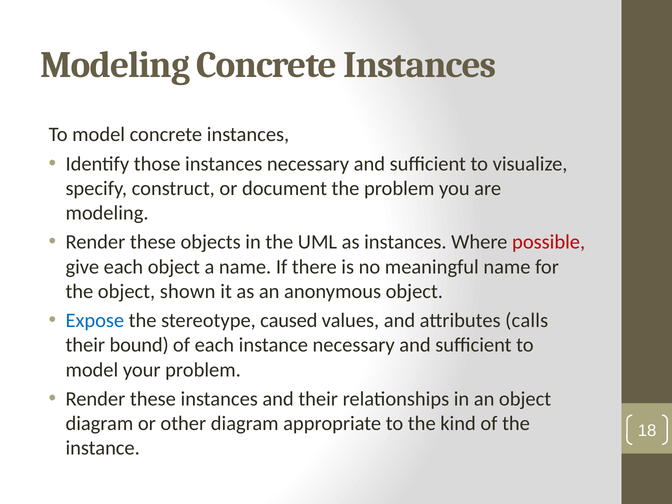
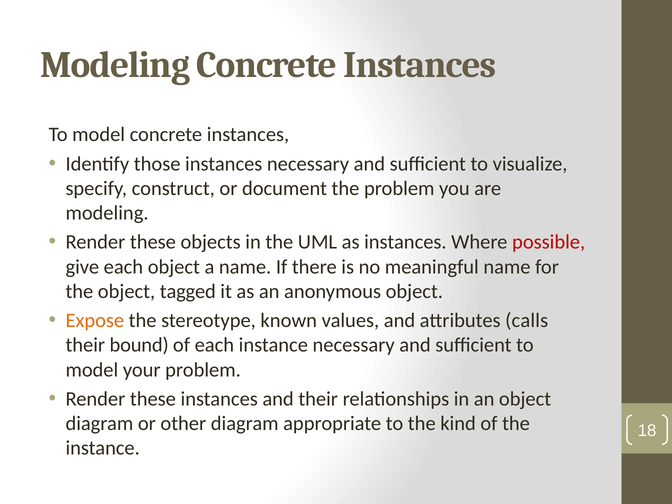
shown: shown -> tagged (188, 291)
Expose colour: blue -> orange (95, 321)
caused: caused -> known (289, 321)
